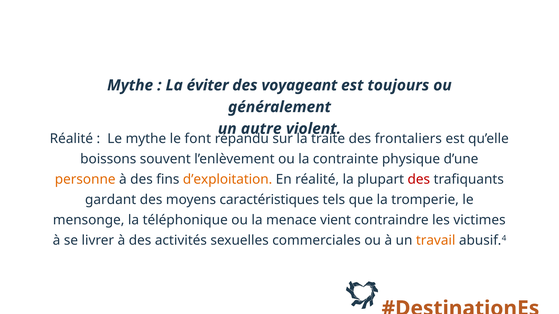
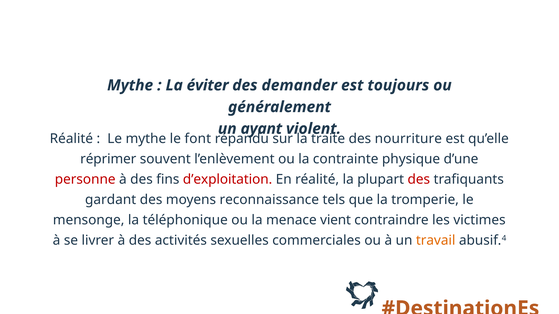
voyageant: voyageant -> demander (299, 85)
autre: autre -> ayant (261, 129)
frontaliers: frontaliers -> nourriture (408, 139)
boissons: boissons -> réprimer (108, 159)
personne colour: orange -> red (85, 180)
d’exploitation colour: orange -> red (228, 180)
caractéristiques: caractéristiques -> reconnaissance (269, 200)
